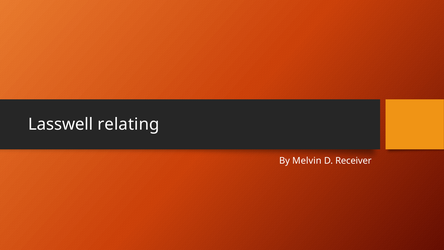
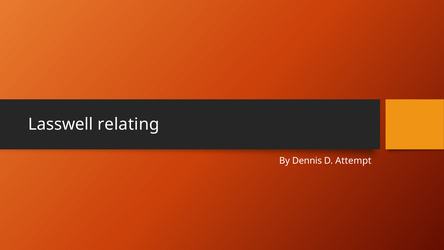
Melvin: Melvin -> Dennis (307, 161)
Receiver: Receiver -> Attempt (353, 161)
